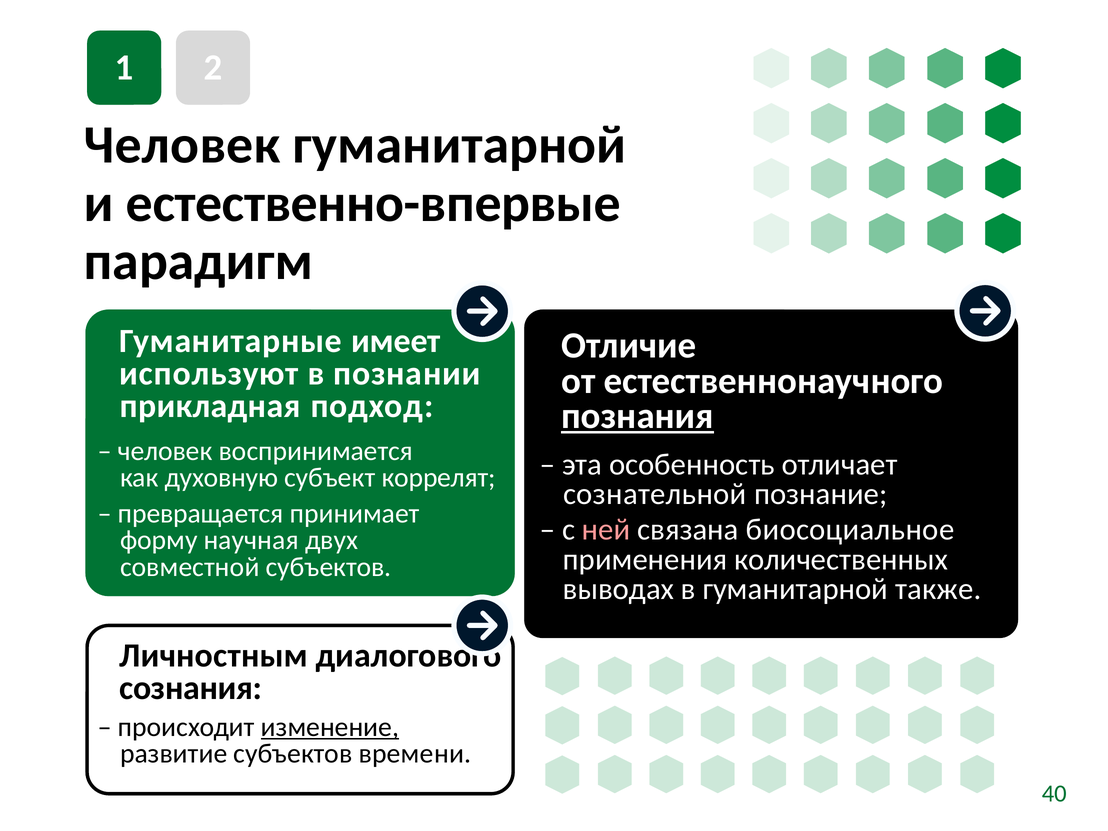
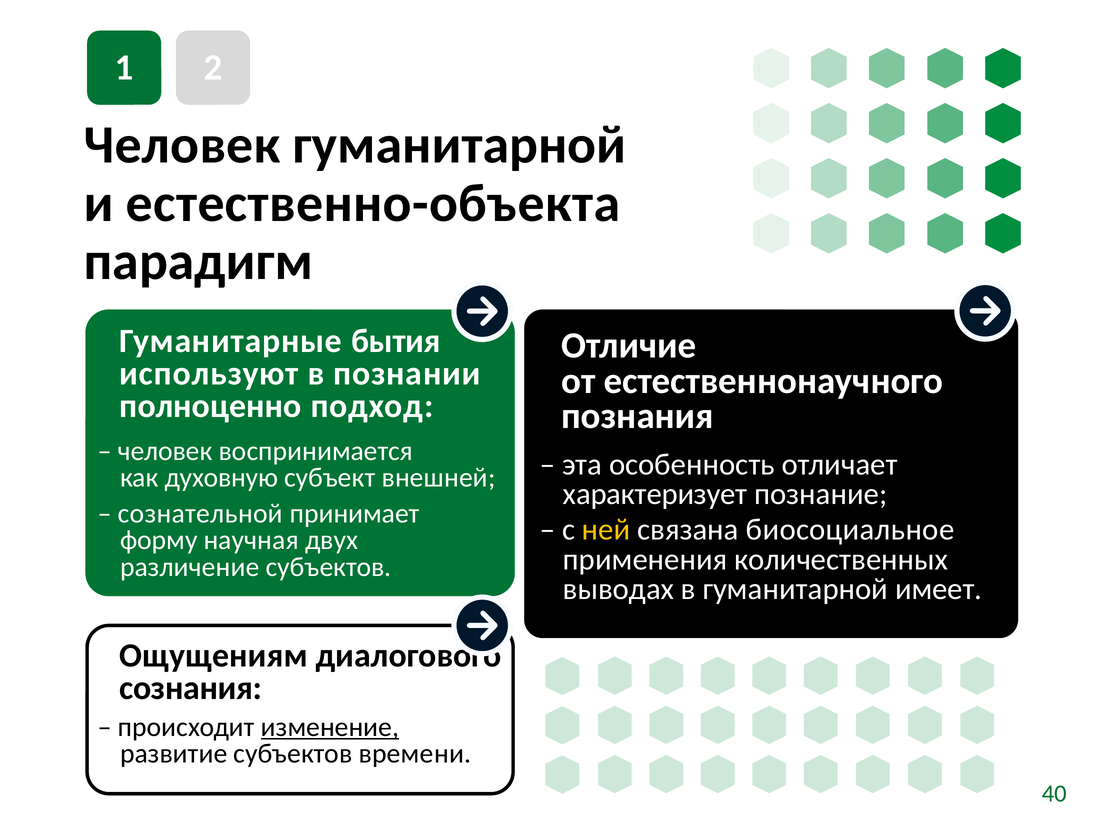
естественно-впервые: естественно-впервые -> естественно-объекта (373, 203)
имеет: имеет -> бытия (396, 341)
прикладная: прикладная -> полноценно (210, 406)
познания underline: present -> none (638, 416)
коррелят: коррелят -> внешней (439, 478)
сознательной: сознательной -> характеризует (655, 494)
превращается: превращается -> сознательной (200, 514)
ней colour: pink -> yellow (606, 530)
совместной: совместной -> различение (190, 567)
также: также -> имеет (939, 589)
Личностным: Личностным -> Ощущениям (214, 655)
